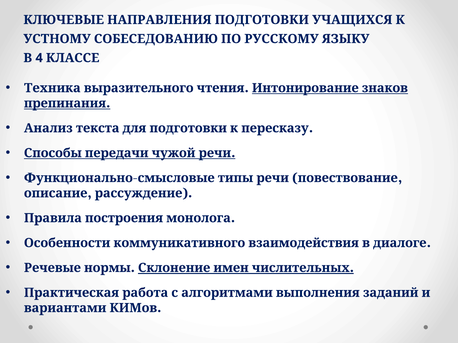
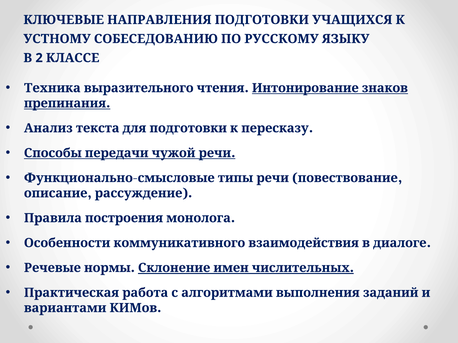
4: 4 -> 2 (39, 58)
